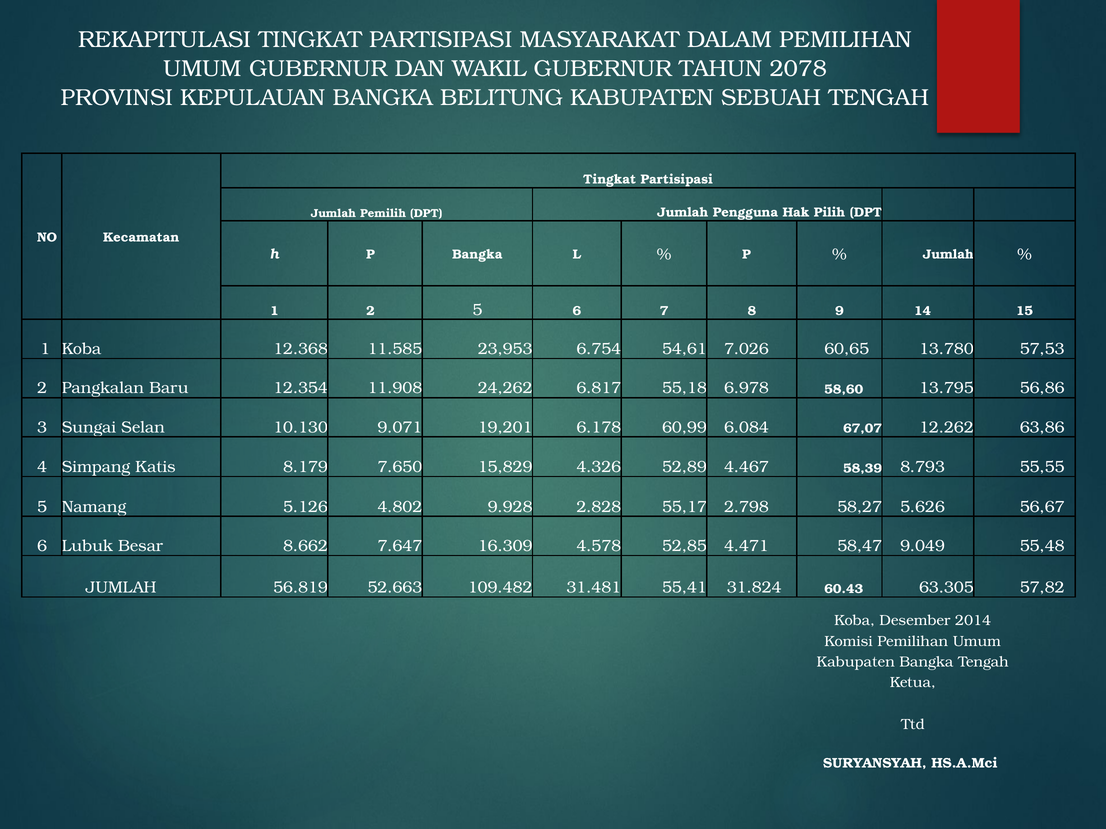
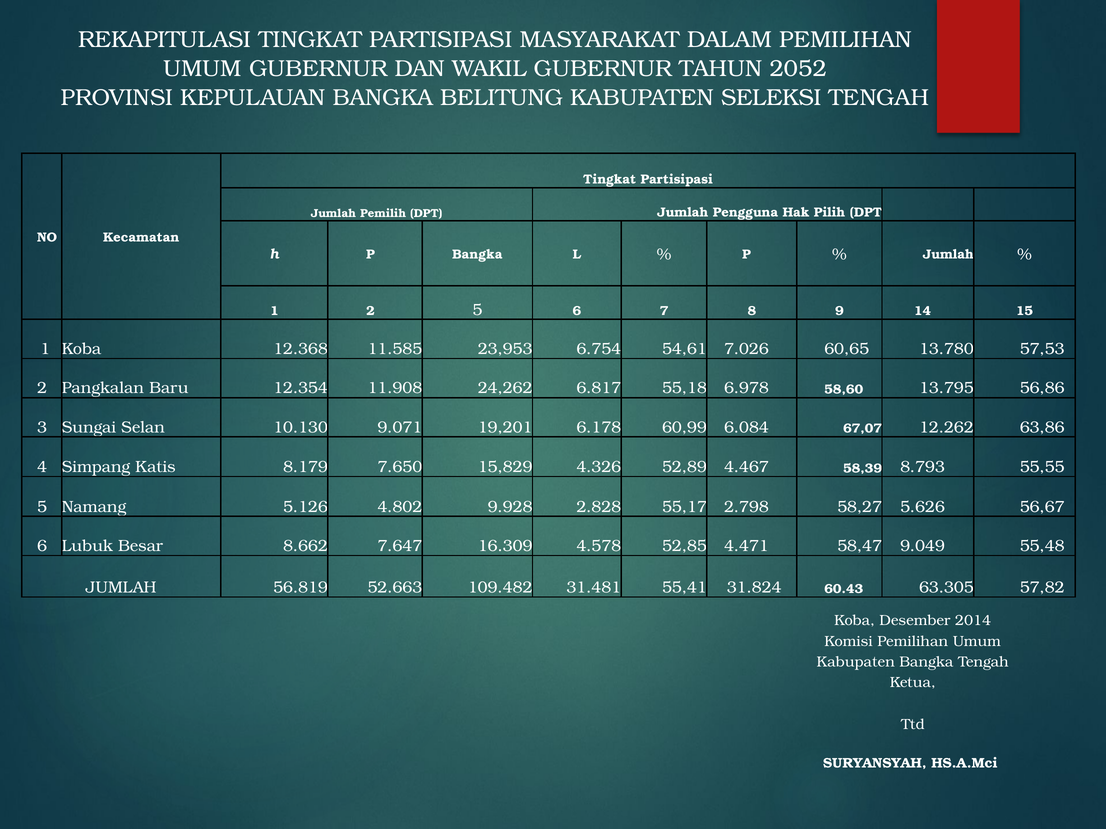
2078: 2078 -> 2052 (798, 69)
SEBUAH: SEBUAH -> SELEKSI (771, 98)
